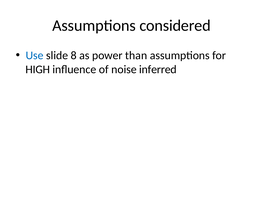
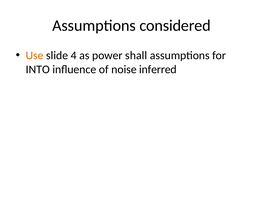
Use colour: blue -> orange (35, 55)
8: 8 -> 4 (74, 55)
than: than -> shall (136, 55)
HIGH: HIGH -> INTO (38, 69)
